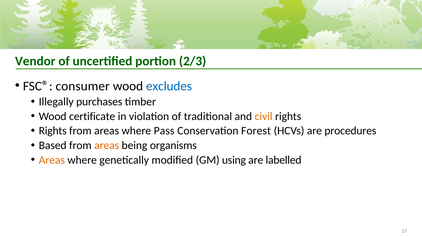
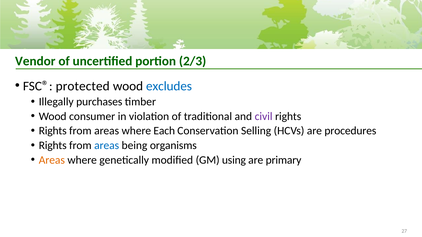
consumer: consumer -> protected (83, 86)
certificate: certificate -> consumer (92, 117)
civil colour: orange -> purple (264, 117)
Pass: Pass -> Each (164, 131)
Forest: Forest -> Selling (256, 131)
Based: Based -> Rights (53, 146)
areas colour: orange -> blue (107, 146)
labelled: labelled -> primary (284, 160)
